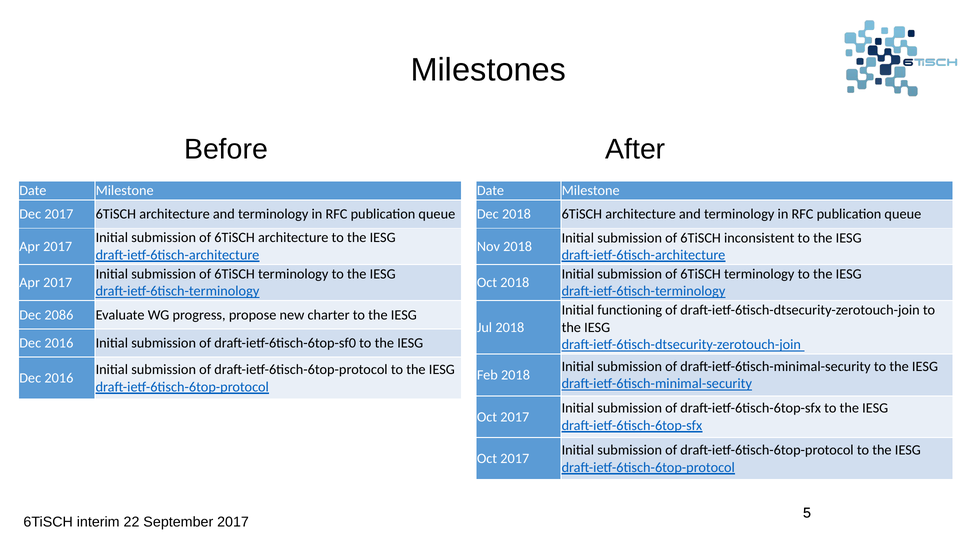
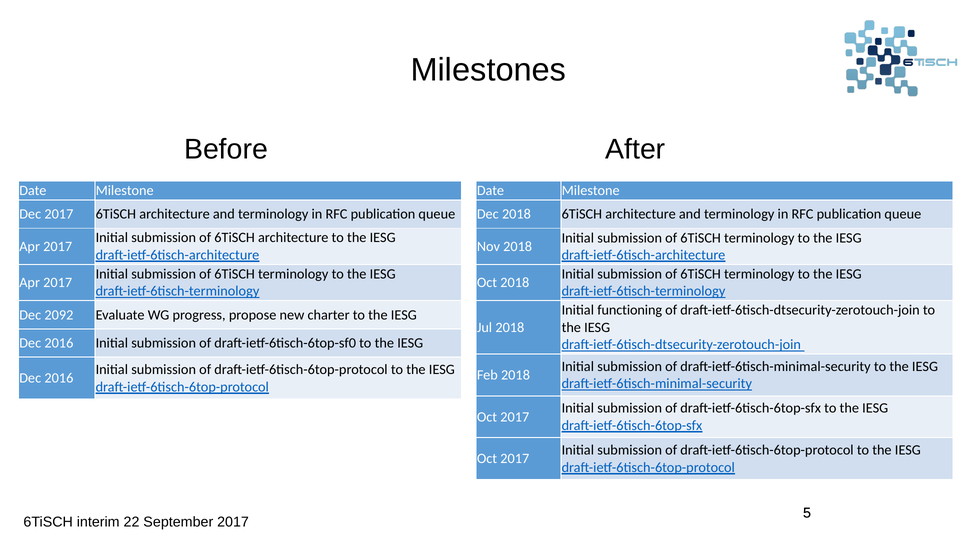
inconsistent: inconsistent -> terminology (759, 238)
2086: 2086 -> 2092 (59, 315)
